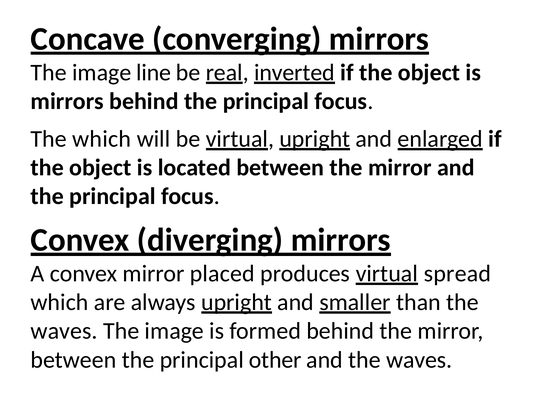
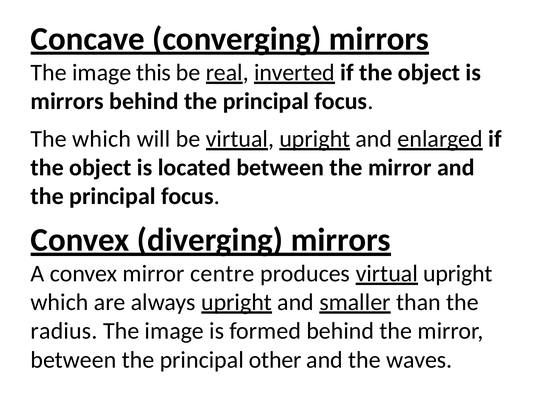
line: line -> this (154, 73)
placed: placed -> centre (222, 274)
spread: spread -> upright (458, 274)
waves: waves -> radius (64, 331)
